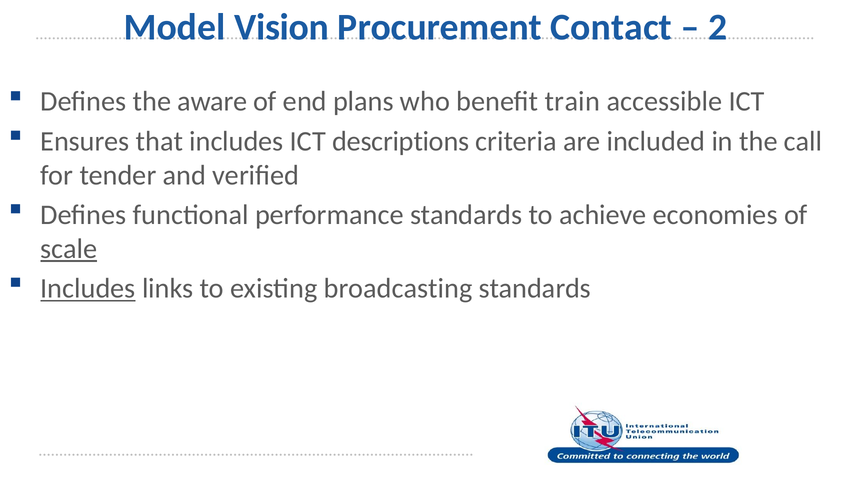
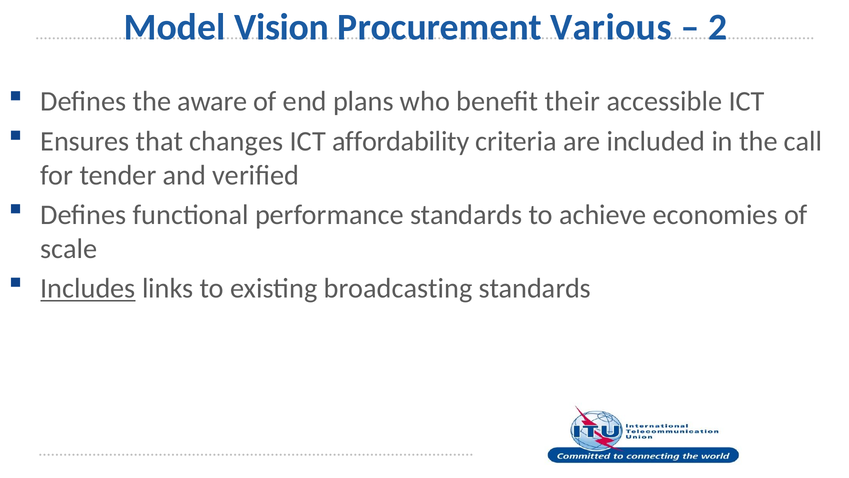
Contact: Contact -> Various (611, 27)
train: train -> their (572, 102)
that includes: includes -> changes (236, 141)
descriptions: descriptions -> affordability (401, 141)
scale underline: present -> none (69, 249)
